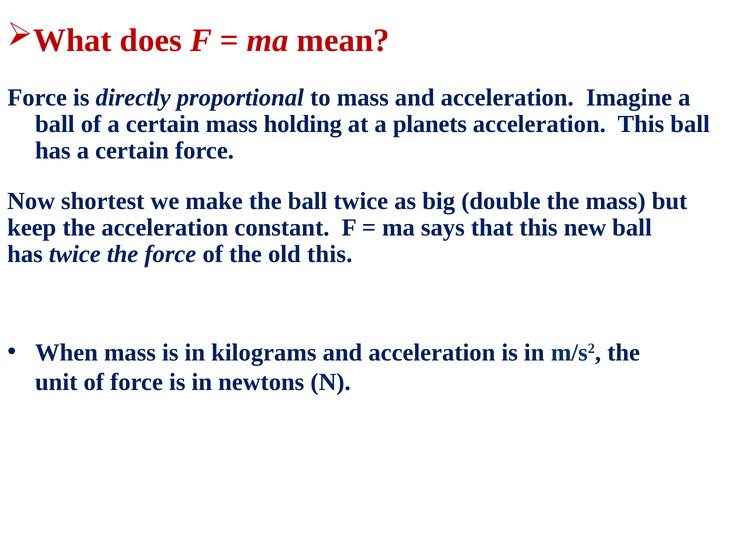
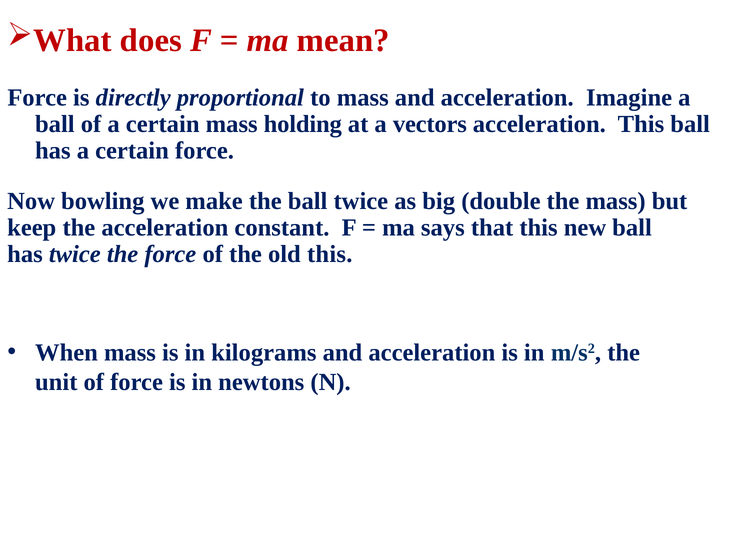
planets: planets -> vectors (430, 124)
shortest: shortest -> bowling (103, 201)
